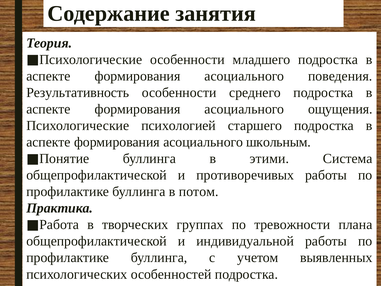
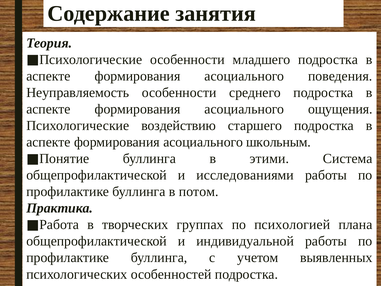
Результативность: Результативность -> Неуправляемость (78, 92)
психологией: психологией -> воздействию (179, 125)
противоречивых: противоречивых -> исследованиями (245, 175)
тревожности: тревожности -> психологией (292, 224)
